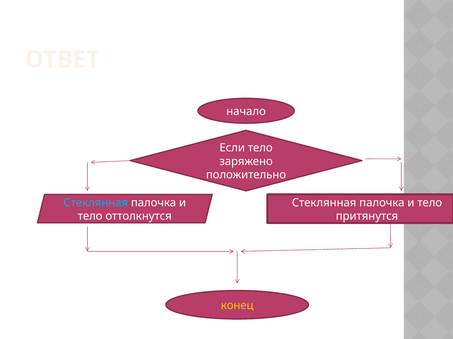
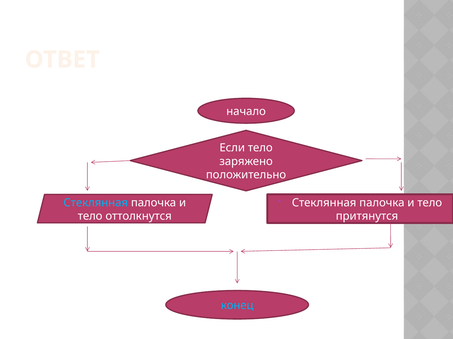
конец colour: yellow -> light blue (237, 306)
